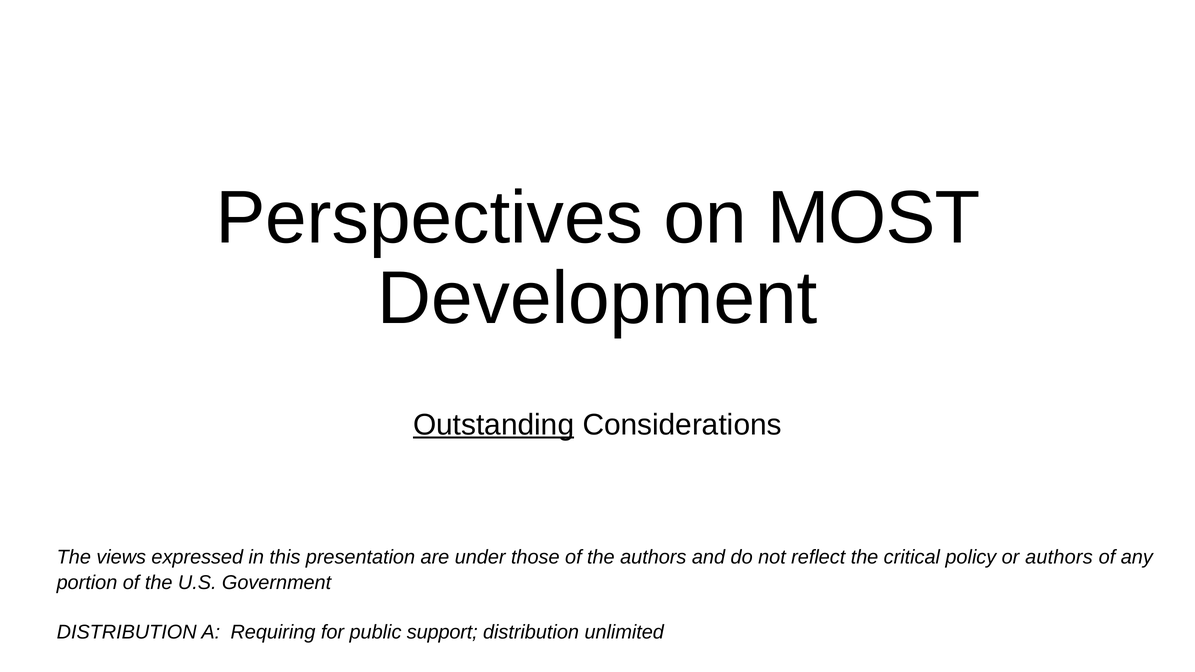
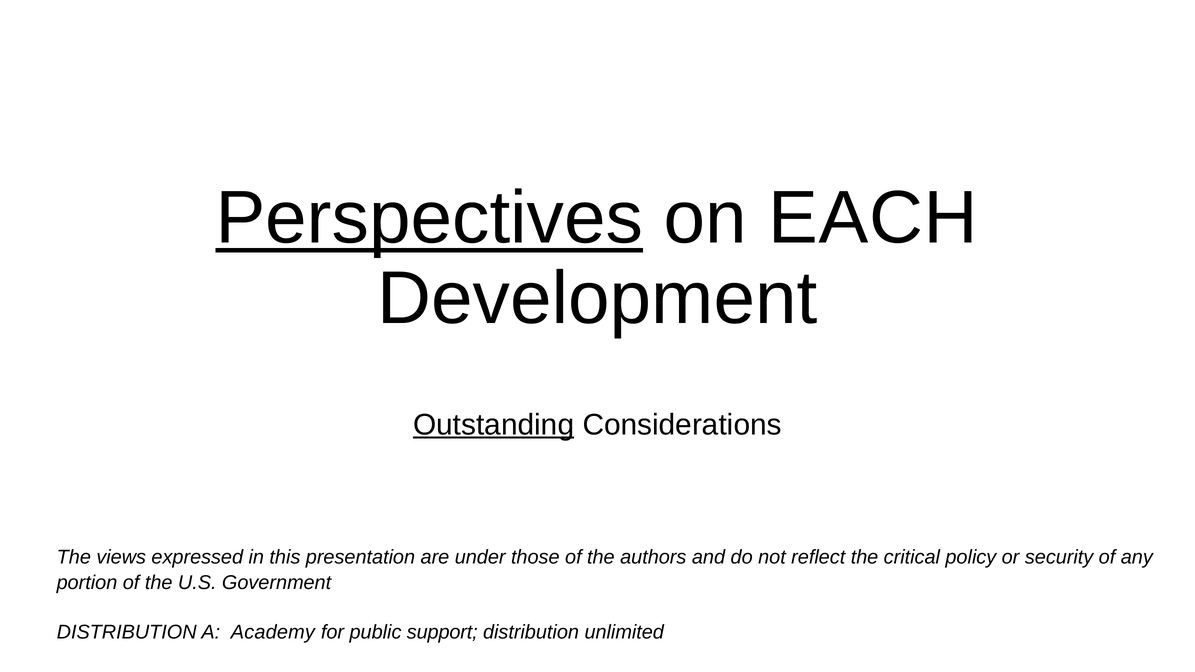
Perspectives underline: none -> present (429, 218)
MOST: MOST -> EACH (873, 218)
or authors: authors -> security (1059, 558)
Requiring: Requiring -> Academy (273, 633)
